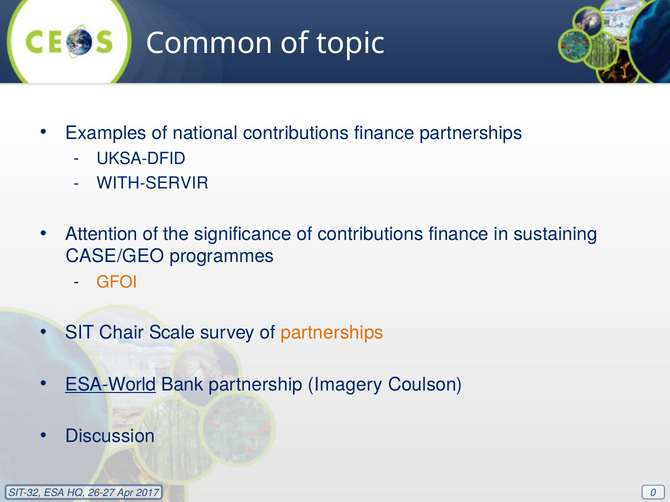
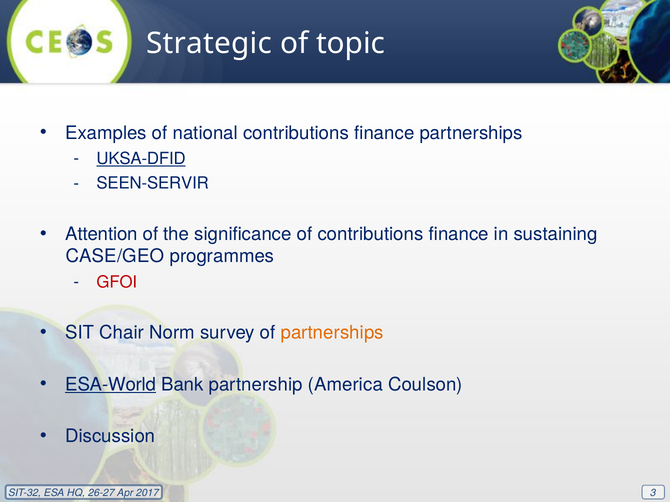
Common: Common -> Strategic (209, 43)
UKSA-DFID underline: none -> present (141, 159)
WITH-SERVIR: WITH-SERVIR -> SEEN-SERVIR (153, 183)
GFOI colour: orange -> red (117, 282)
Scale: Scale -> Norm (172, 333)
Imagery: Imagery -> America (345, 385)
0: 0 -> 3 (653, 493)
